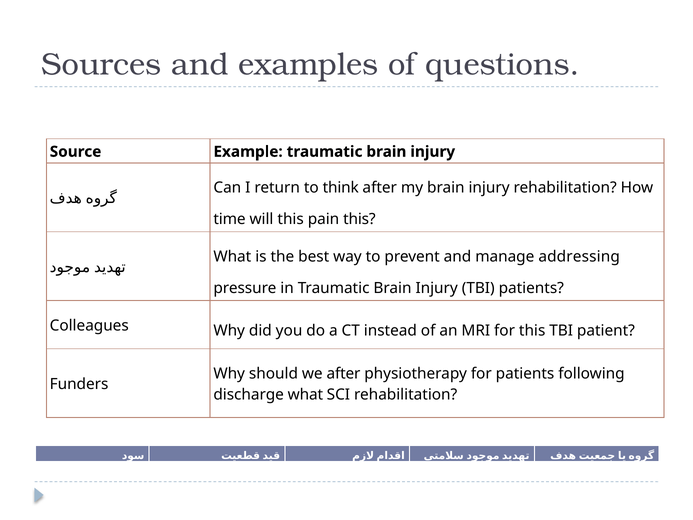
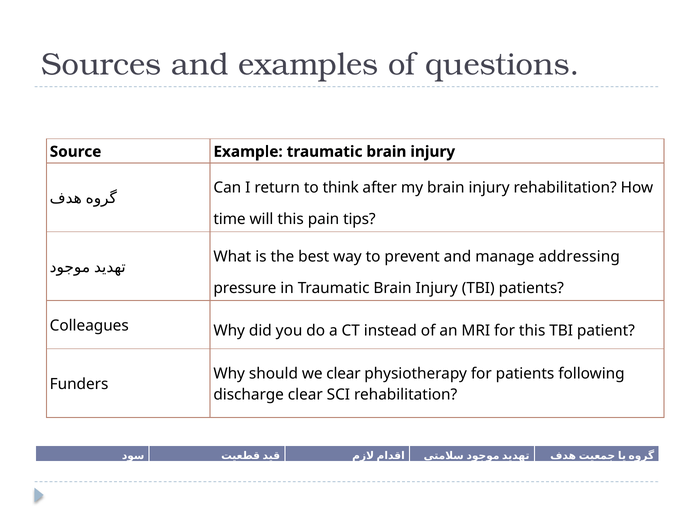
pain this: this -> tips (359, 219)
we after: after -> clear (344, 373)
discharge what: what -> clear (305, 394)
